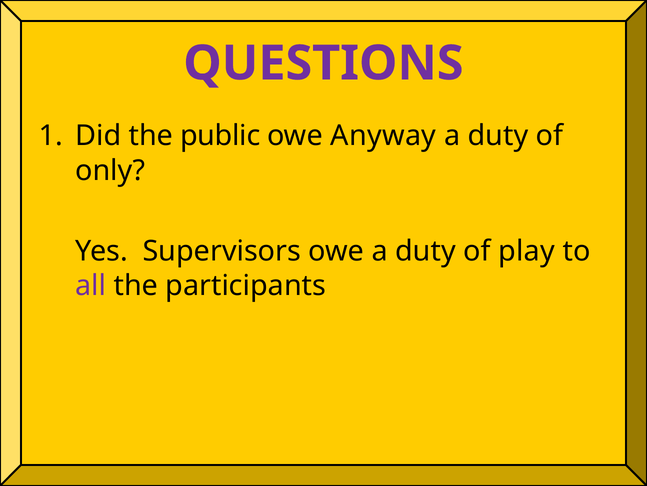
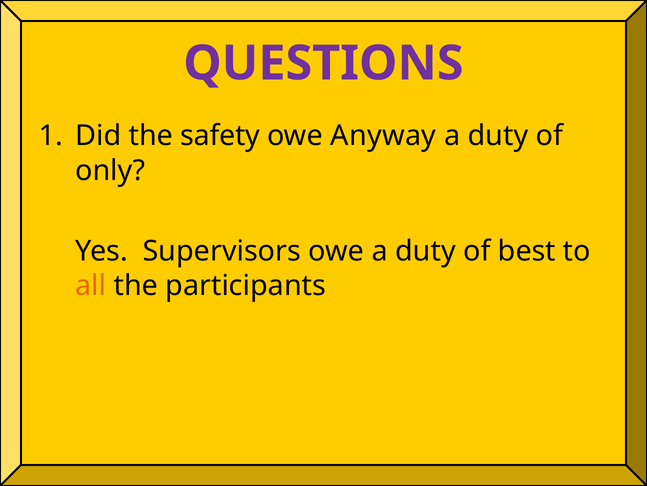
public: public -> safety (220, 136)
play: play -> best (527, 251)
all colour: purple -> orange (91, 285)
